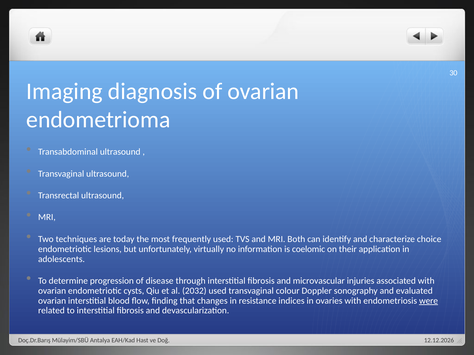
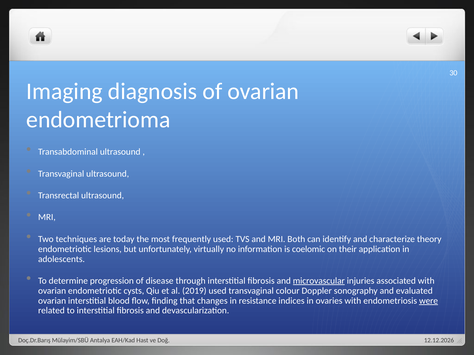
choice: choice -> theory (429, 239)
microvascular underline: none -> present (319, 281)
2032: 2032 -> 2019 (194, 291)
